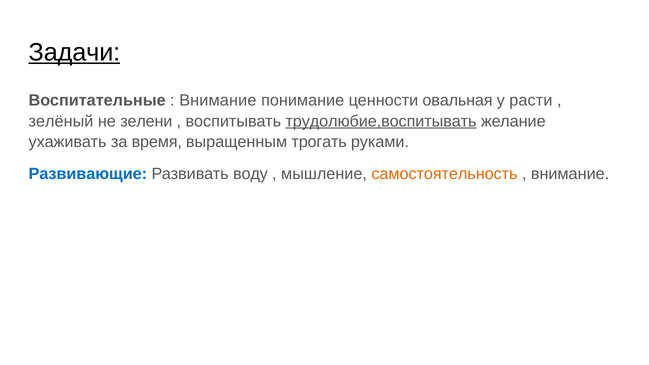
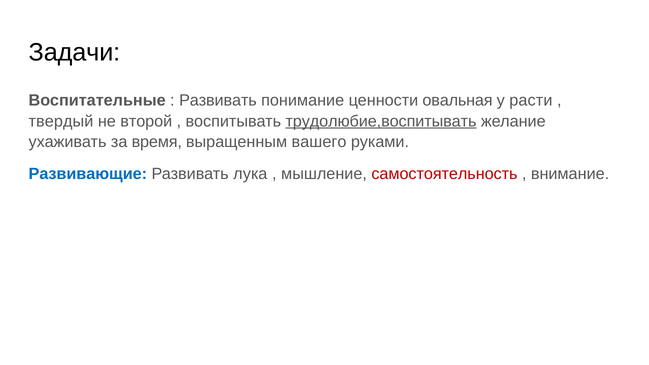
Задачи underline: present -> none (74, 53)
Внимание: Внимание -> Развивать (218, 100)
зелёный: зелёный -> твердый (61, 121)
зелени: зелени -> второй (146, 121)
трогать: трогать -> вашего (319, 142)
воду: воду -> лука (250, 174)
самостоятельность colour: orange -> red (444, 174)
